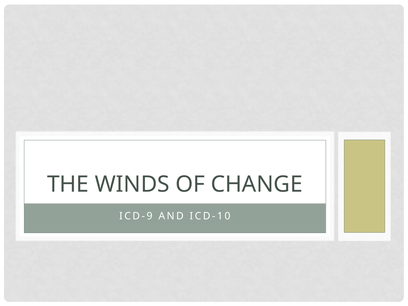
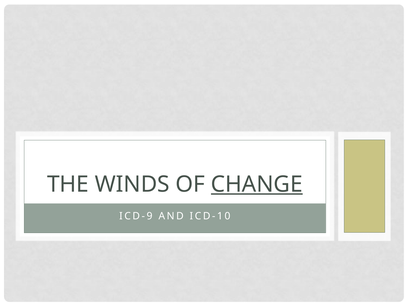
CHANGE underline: none -> present (257, 184)
